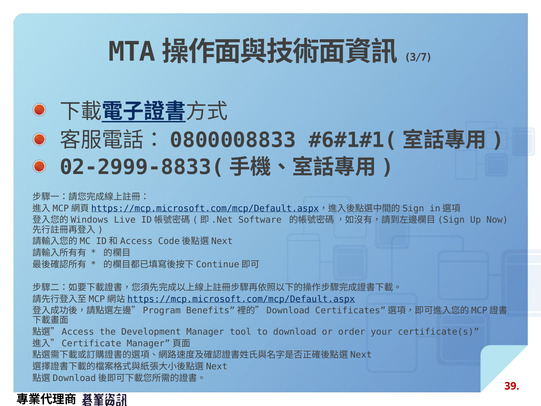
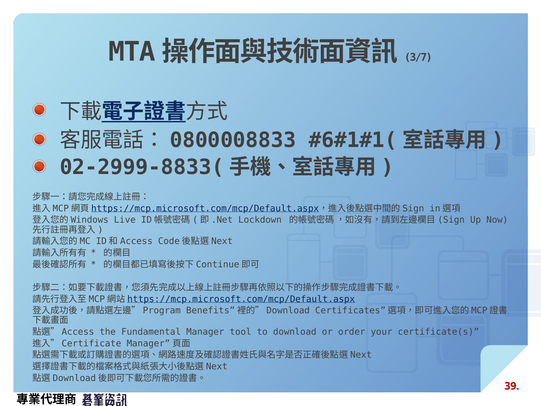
Software: Software -> Lockdown (260, 220)
Development: Development -> Fundamental (151, 332)
